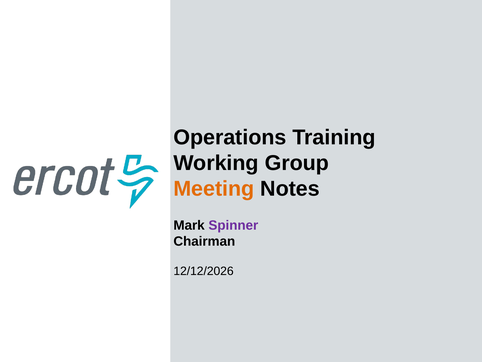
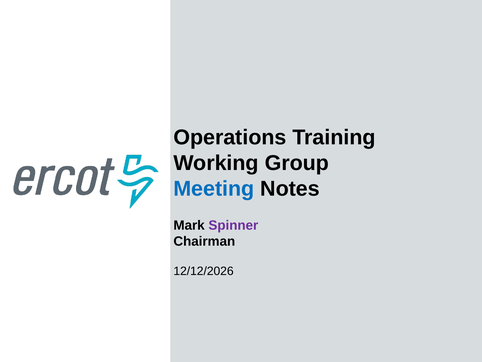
Meeting colour: orange -> blue (214, 189)
